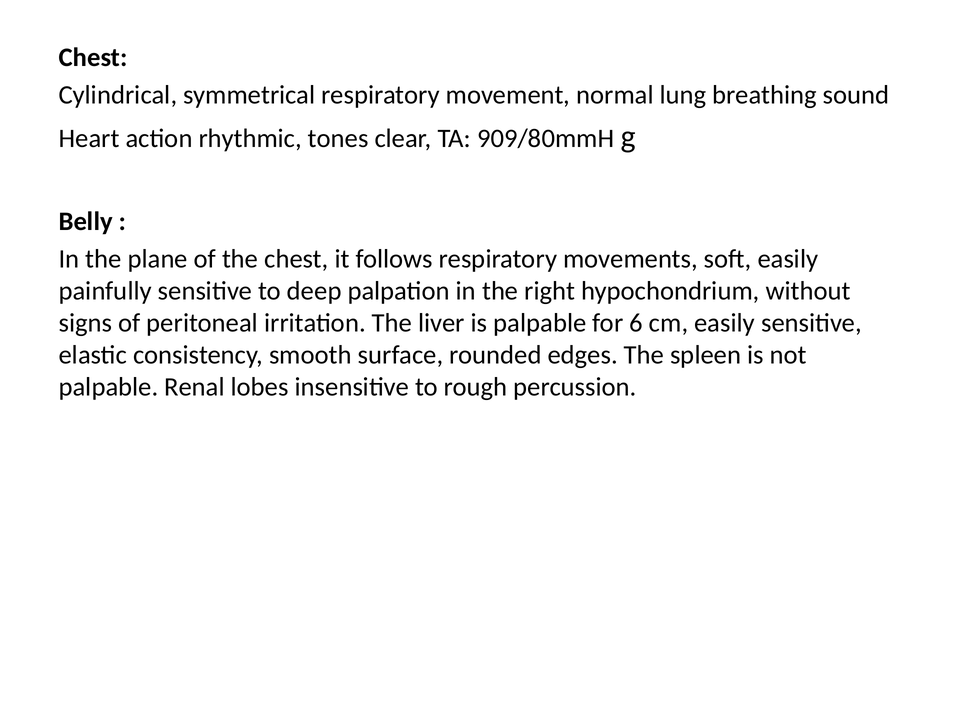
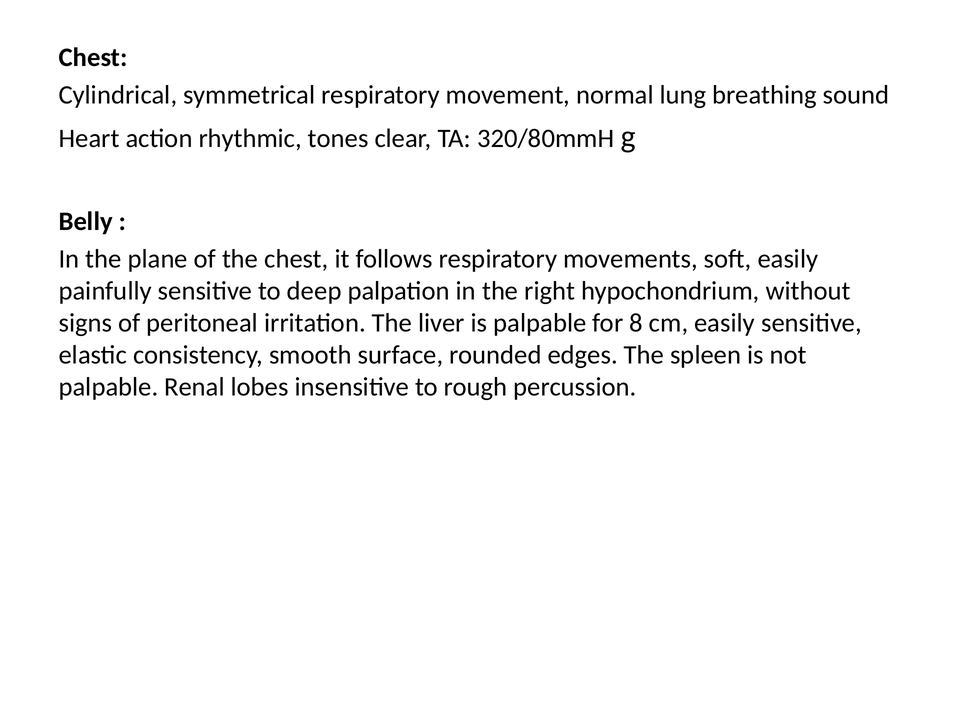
909/80mmH: 909/80mmH -> 320/80mmH (546, 139)
6: 6 -> 8 (636, 323)
